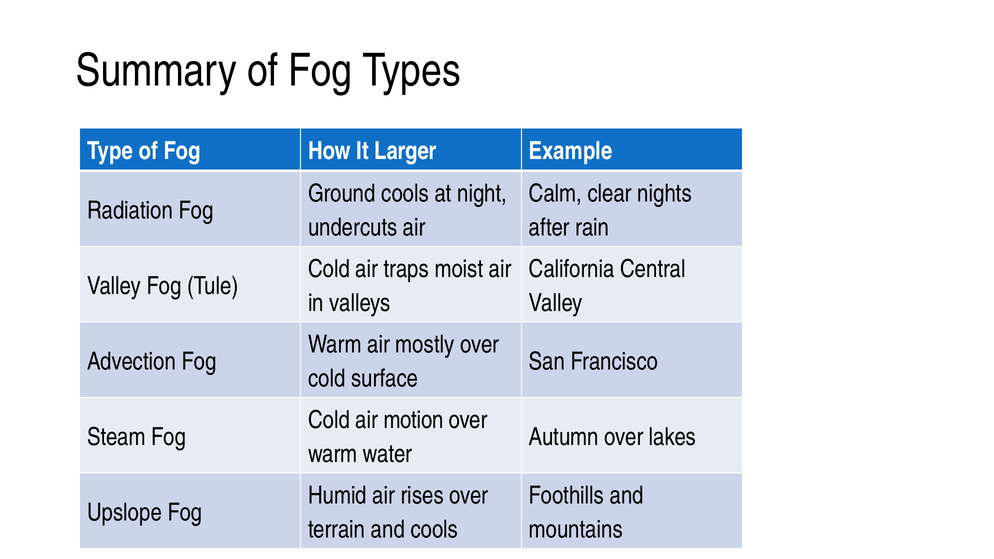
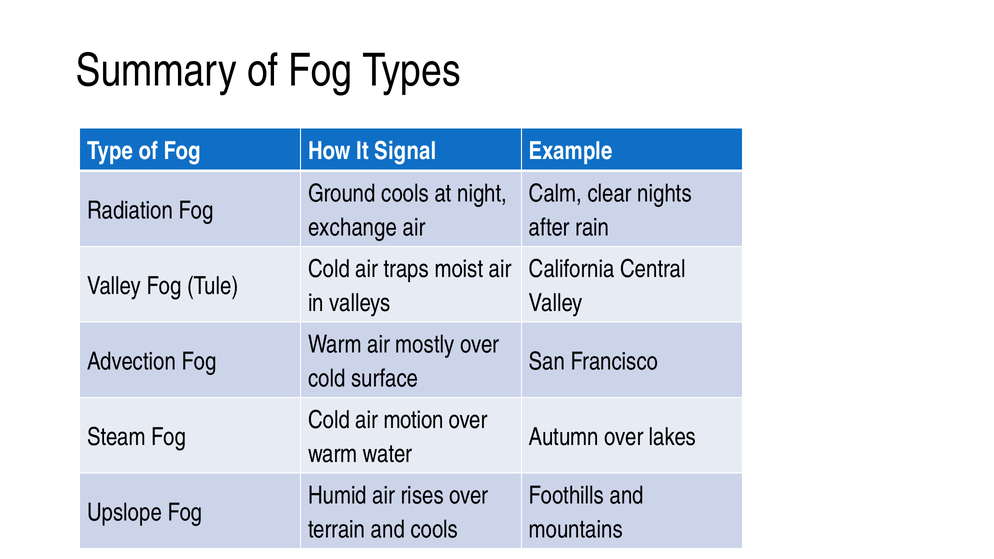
Larger: Larger -> Signal (405, 151)
undercuts: undercuts -> exchange (353, 228)
